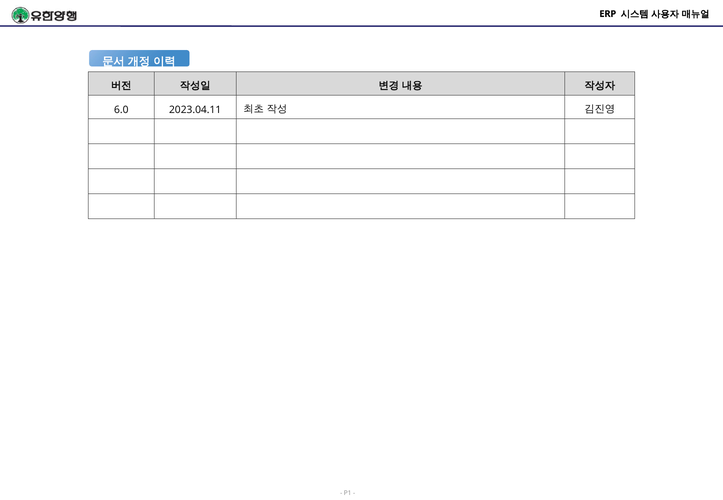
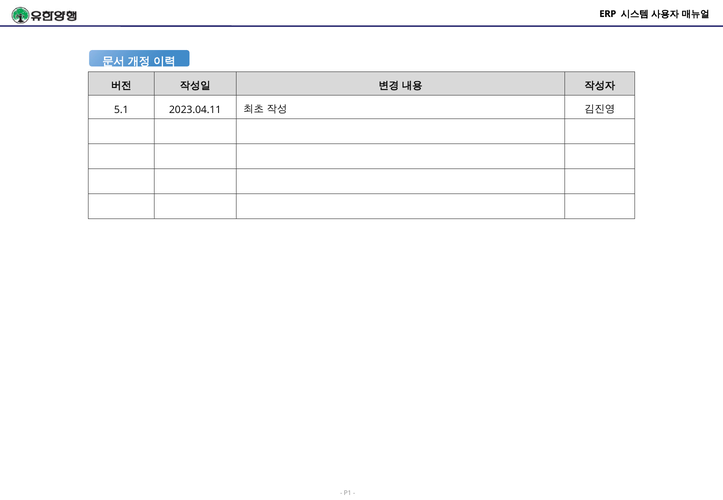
6.0: 6.0 -> 5.1 (121, 110)
